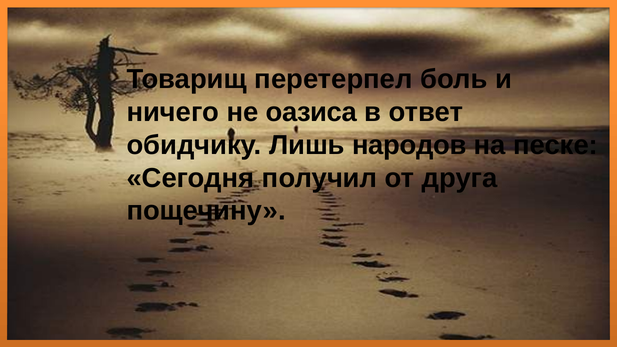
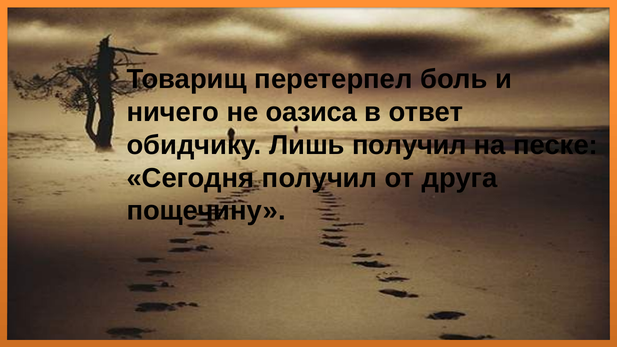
Лишь народов: народов -> получил (409, 145)
